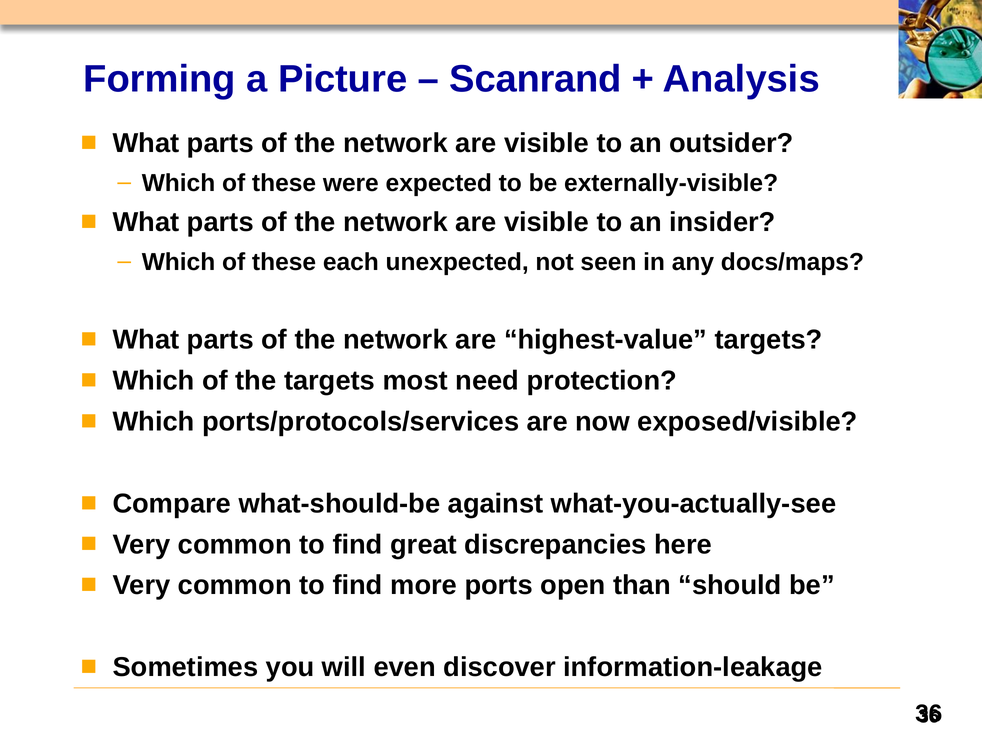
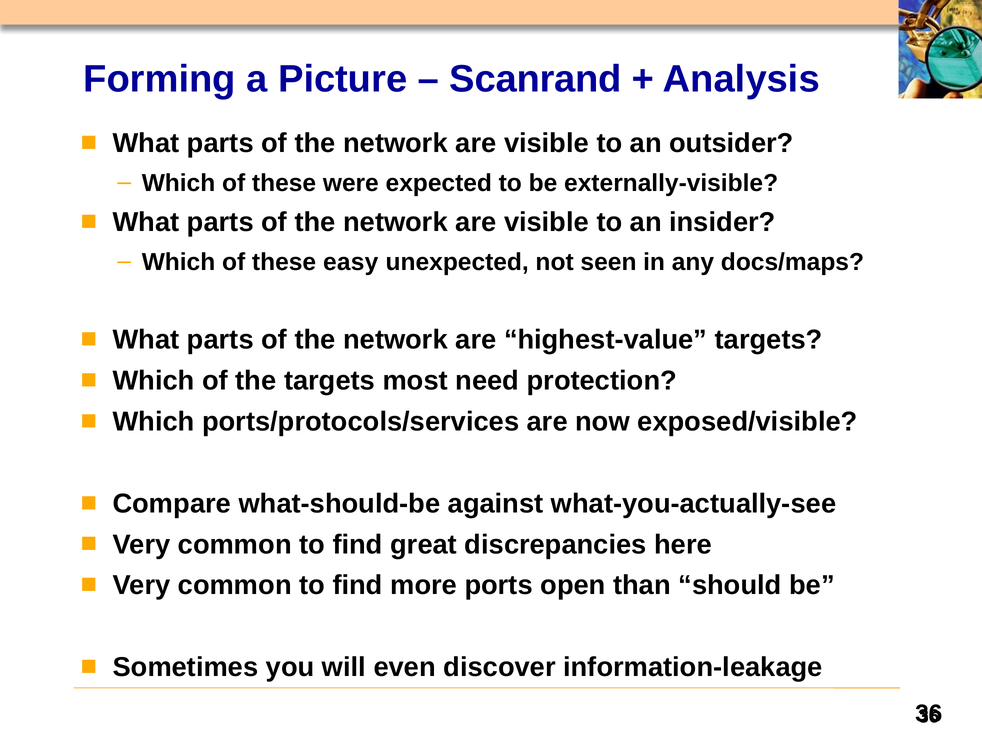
each: each -> easy (351, 262)
